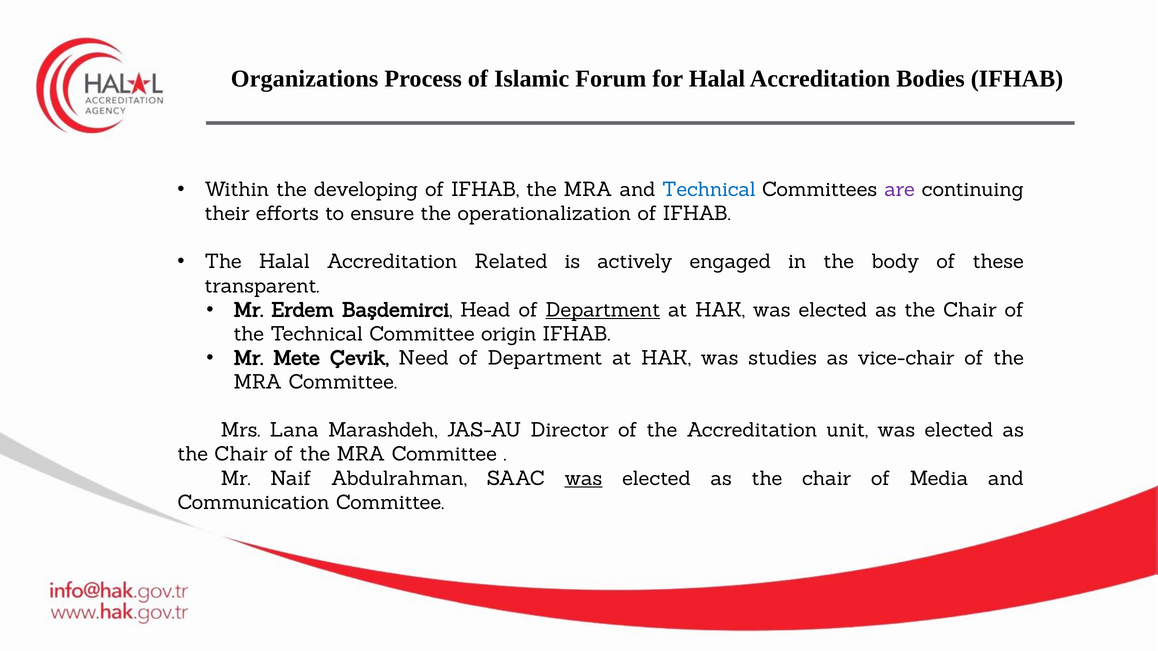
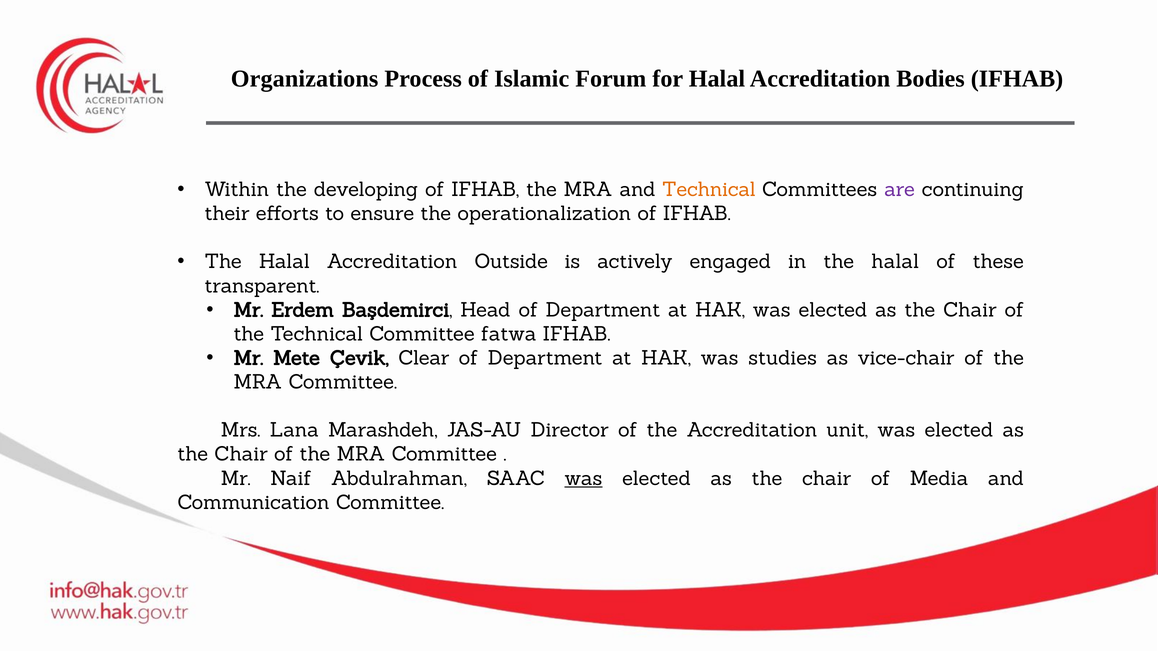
Technical colour: blue -> orange (709, 190)
Related: Related -> Outside (511, 262)
in the body: body -> halal (895, 262)
Department underline: present -> none (603, 310)
origin: origin -> fatwa (509, 334)
Need: Need -> Clear (424, 358)
